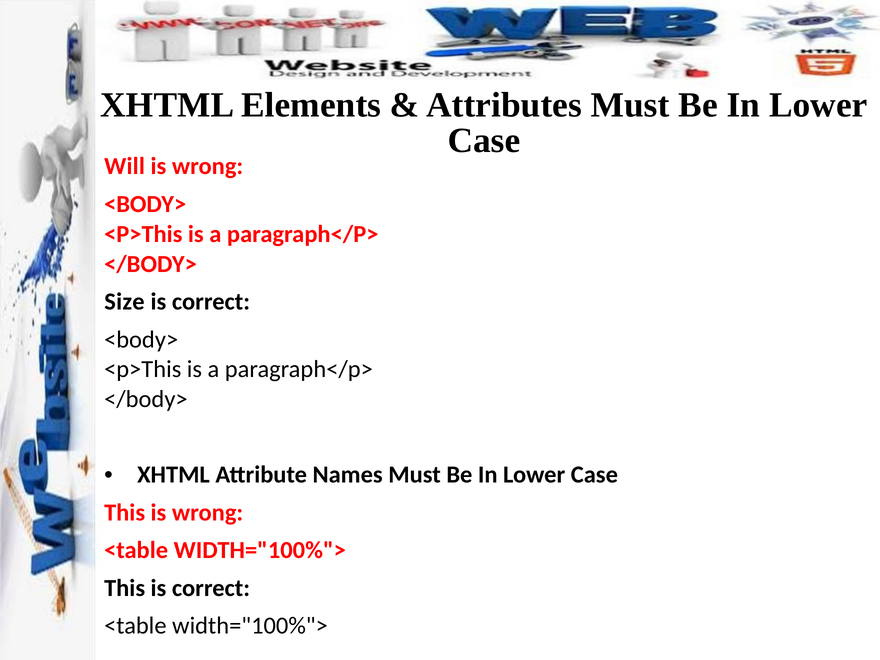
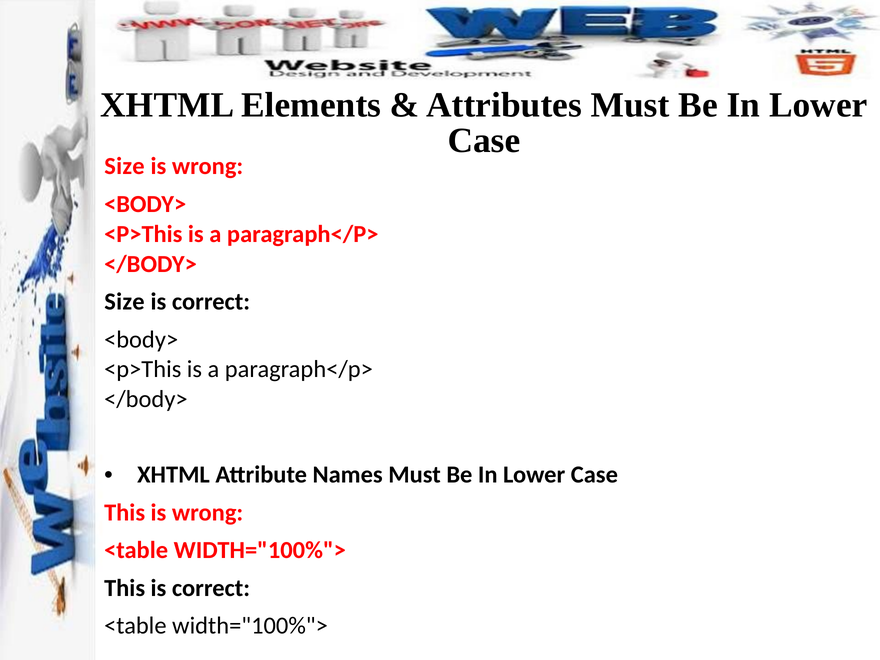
Will: Will -> Size (125, 166)
